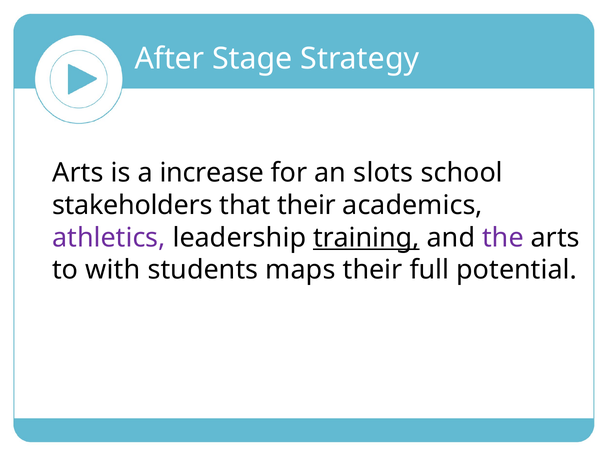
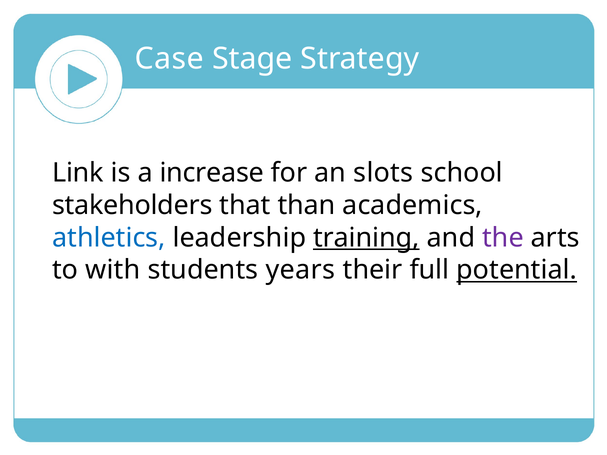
After: After -> Case (169, 59)
Arts: Arts -> Link (78, 173)
that their: their -> than (307, 205)
athletics colour: purple -> blue (109, 238)
maps: maps -> years (300, 270)
potential underline: none -> present (517, 270)
